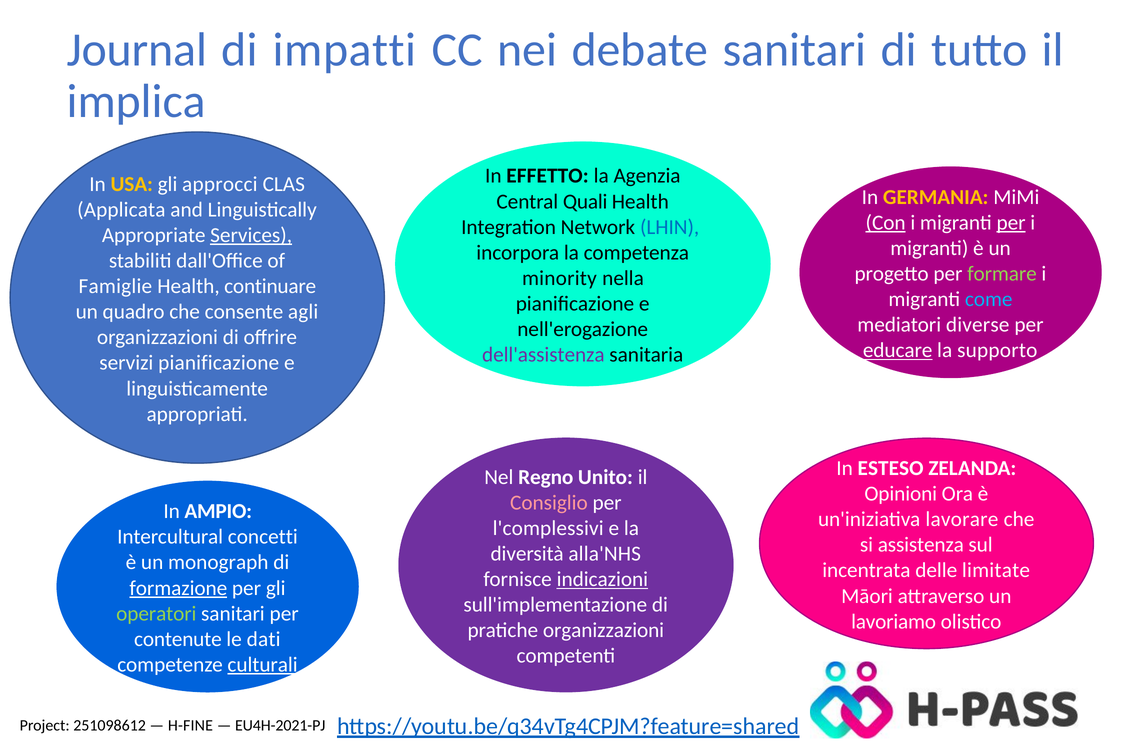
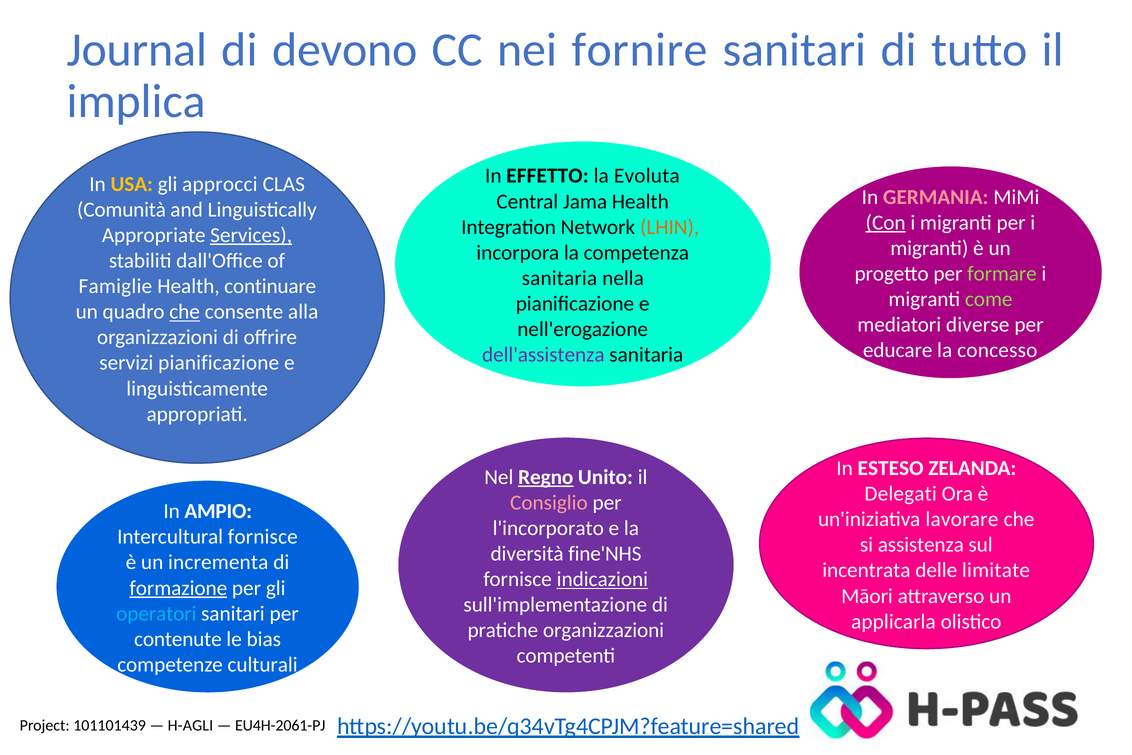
impatti: impatti -> devono (345, 50)
debate: debate -> fornire (640, 50)
Agenzia: Agenzia -> Evoluta (647, 176)
GERMANIA colour: yellow -> pink (936, 197)
Quali: Quali -> Jama (585, 201)
Applicata: Applicata -> Comunità (122, 209)
per underline: present -> none (1011, 223)
LHIN colour: blue -> orange (670, 227)
minority: minority -> sanitaria (559, 278)
come colour: light blue -> light green (989, 299)
che underline: none -> present (185, 312)
agli: agli -> alla (303, 312)
educare underline: present -> none (898, 350)
supporto: supporto -> concesso (997, 350)
Regno underline: none -> present (546, 477)
Opinioni: Opinioni -> Delegati (901, 494)
l'complessivi: l'complessivi -> l'incorporato (548, 528)
Intercultural concetti: concetti -> fornisce (263, 537)
alla'NHS: alla'NHS -> fine'NHS (605, 553)
monograph: monograph -> incrementa (218, 562)
operatori colour: light green -> light blue (156, 613)
lavoriamo: lavoriamo -> applicarla (893, 621)
dati: dati -> bias (264, 639)
culturali underline: present -> none (263, 664)
251098612: 251098612 -> 101101439 (110, 725)
H-FINE: H-FINE -> H-AGLI (190, 725)
EU4H-2021-PJ: EU4H-2021-PJ -> EU4H-2061-PJ (280, 725)
